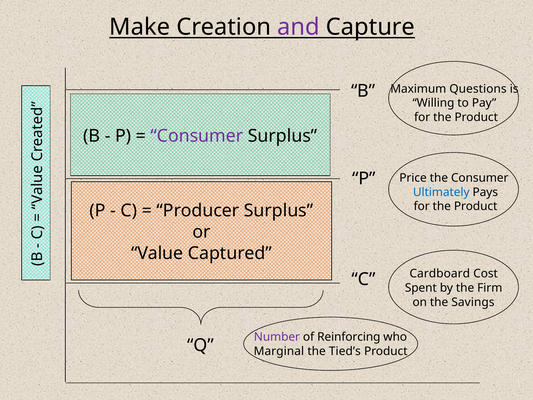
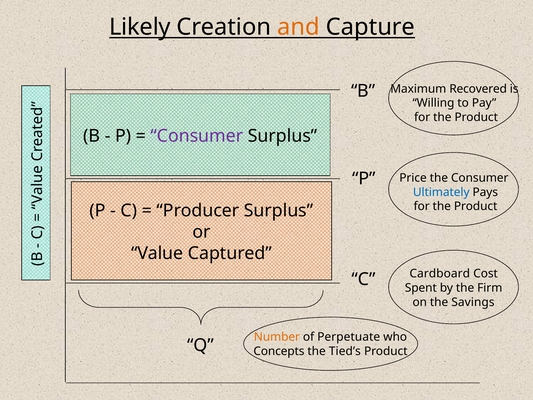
Make: Make -> Likely (140, 27)
and colour: purple -> orange (298, 27)
Questions: Questions -> Recovered (478, 89)
Number colour: purple -> orange (277, 337)
Reinforcing: Reinforcing -> Perpetuate (349, 337)
Marginal: Marginal -> Concepts (279, 351)
